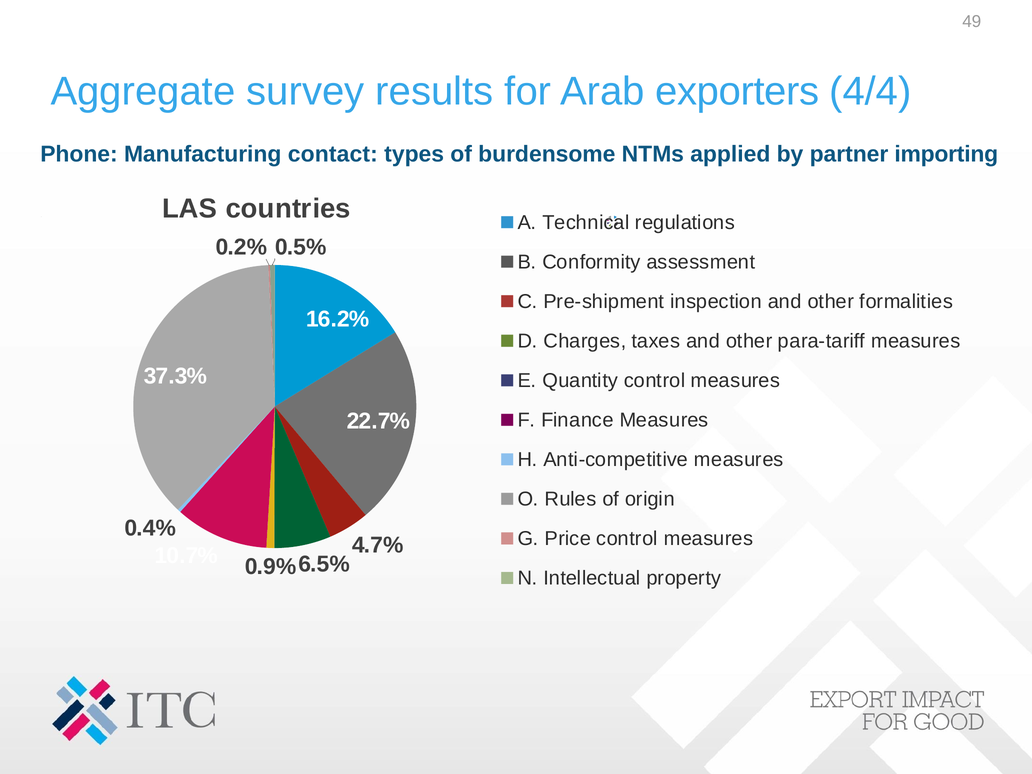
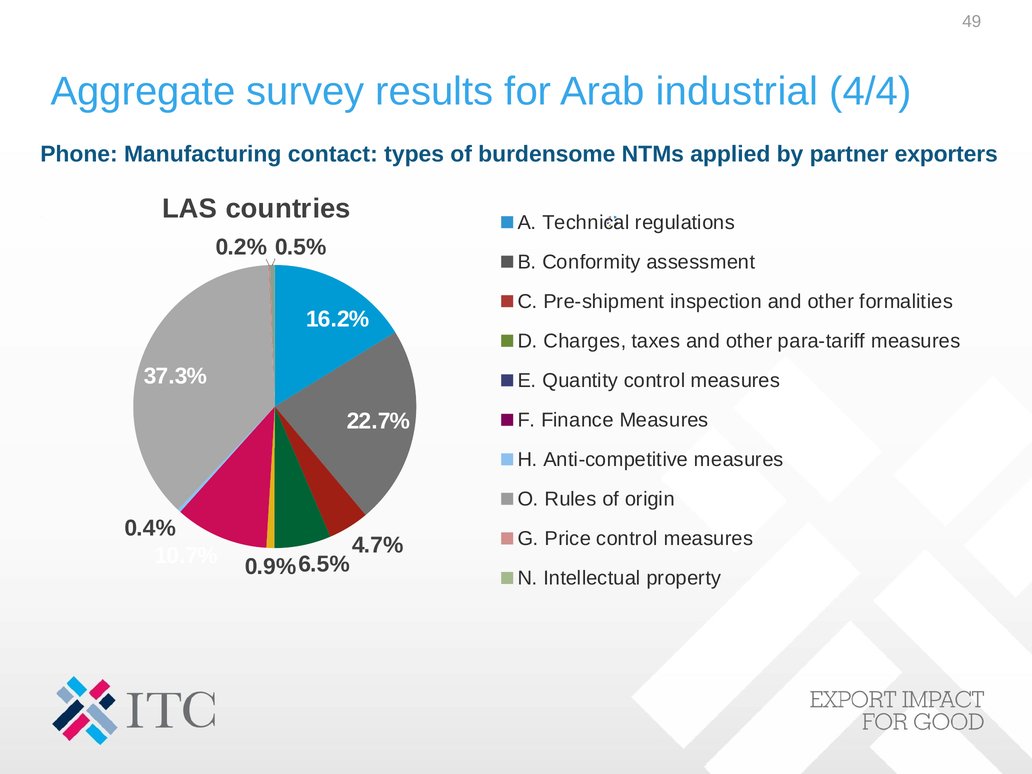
exporters: exporters -> industrial (737, 92)
importing: importing -> exporters (946, 154)
